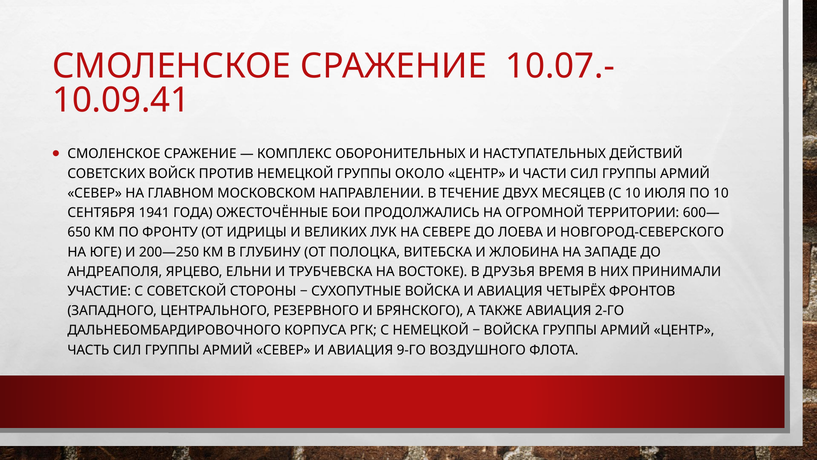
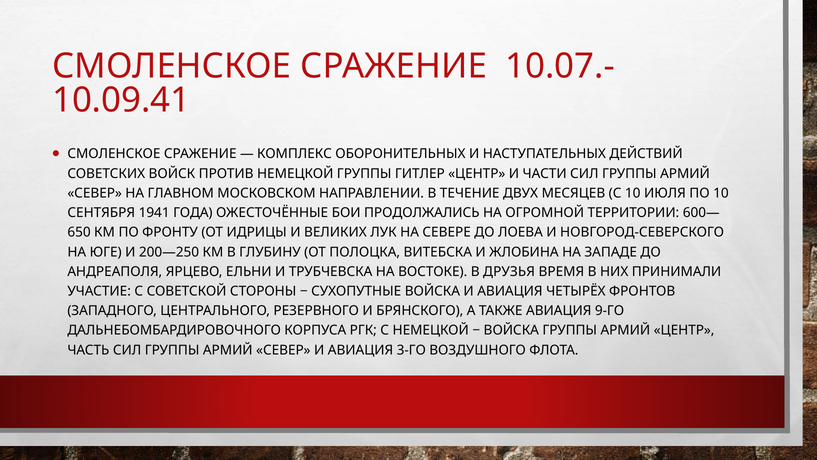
ОКОЛО: ОКОЛО -> ГИТЛЕР (420, 173)
2-ГО: 2-ГО -> 9-ГО (610, 311)
9-ГО: 9-ГО -> 3-ГО (411, 350)
